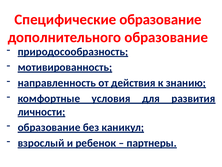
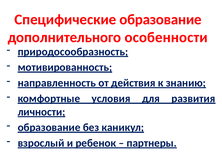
дополнительного образование: образование -> особенности (166, 37)
